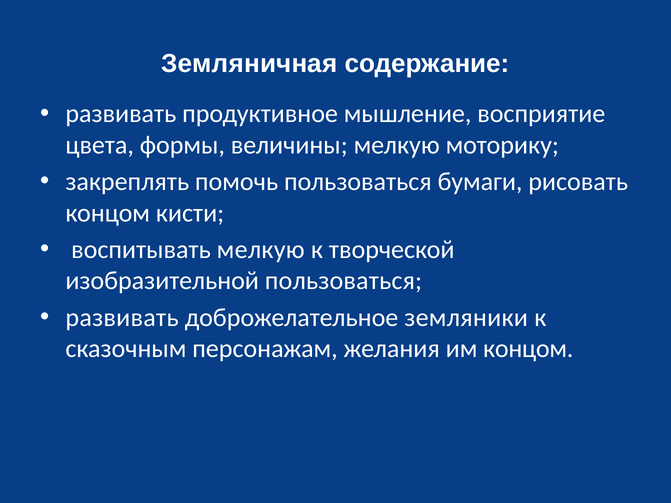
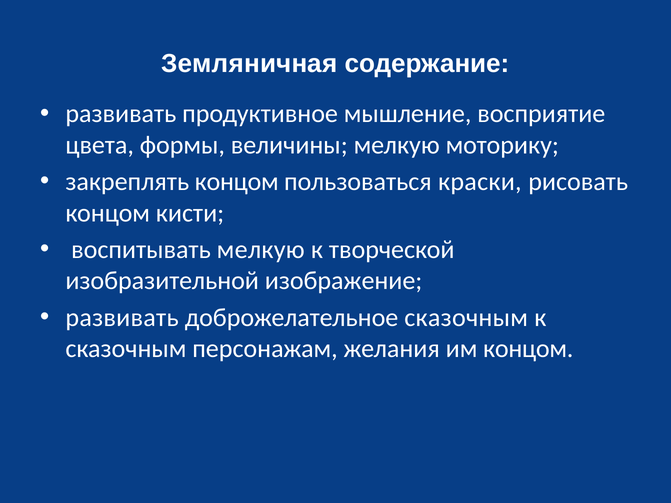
закреплять помочь: помочь -> концом (237, 182)
бумаги: бумаги -> краски (480, 182)
изобразительной пользоваться: пользоваться -> изображение (344, 281)
доброжелательное земляники: земляники -> сказочным (466, 318)
